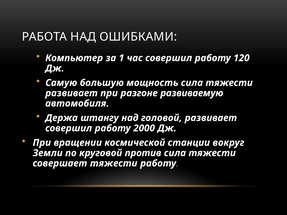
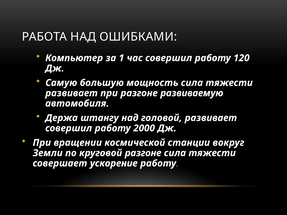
круговой против: против -> разгоне (143, 153)
совершает тяжести: тяжести -> ускорение (114, 163)
